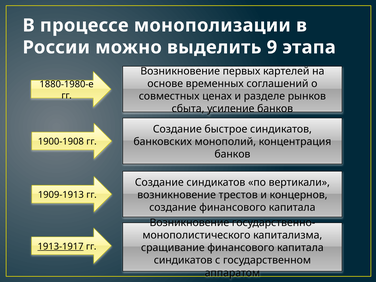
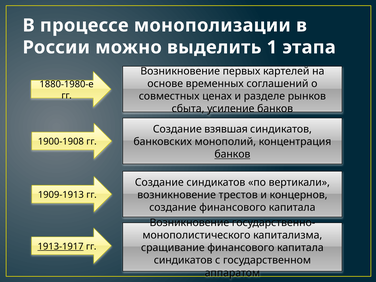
9: 9 -> 1 (272, 47)
быстрое: быстрое -> взявшая (226, 129)
банков underline: none -> present (232, 154)
